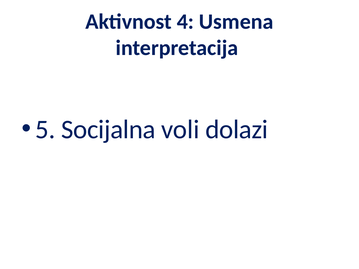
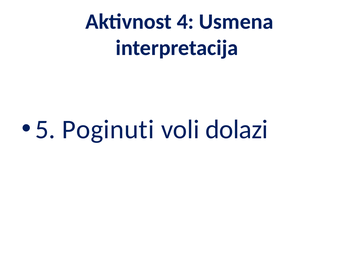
Socijalna: Socijalna -> Poginuti (108, 130)
